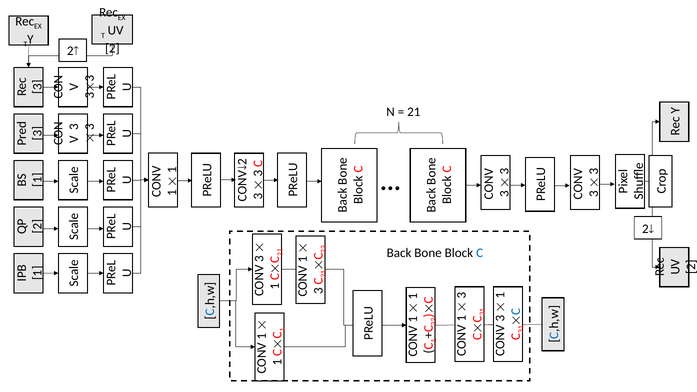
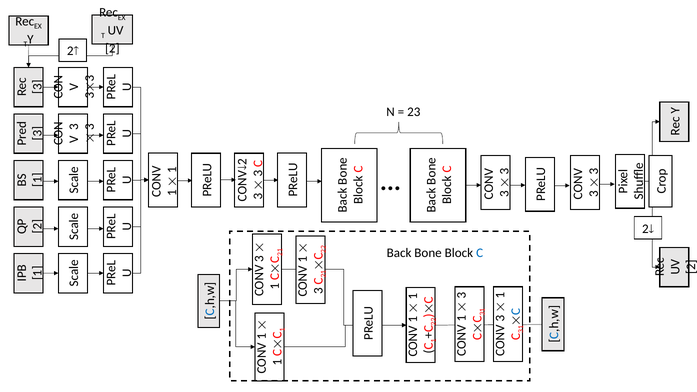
21: 21 -> 23 (414, 112)
